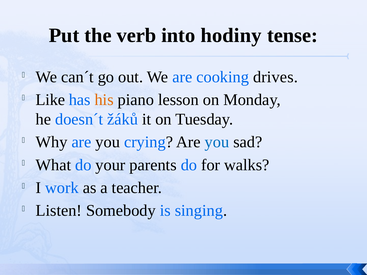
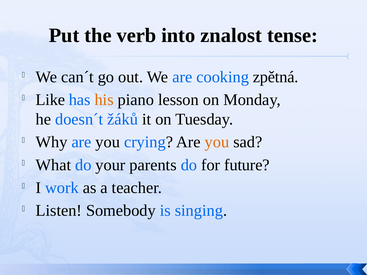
hodiny: hodiny -> znalost (231, 35)
drives: drives -> zpětná (276, 77)
you colour: blue -> orange (217, 142)
walks: walks -> future (247, 165)
